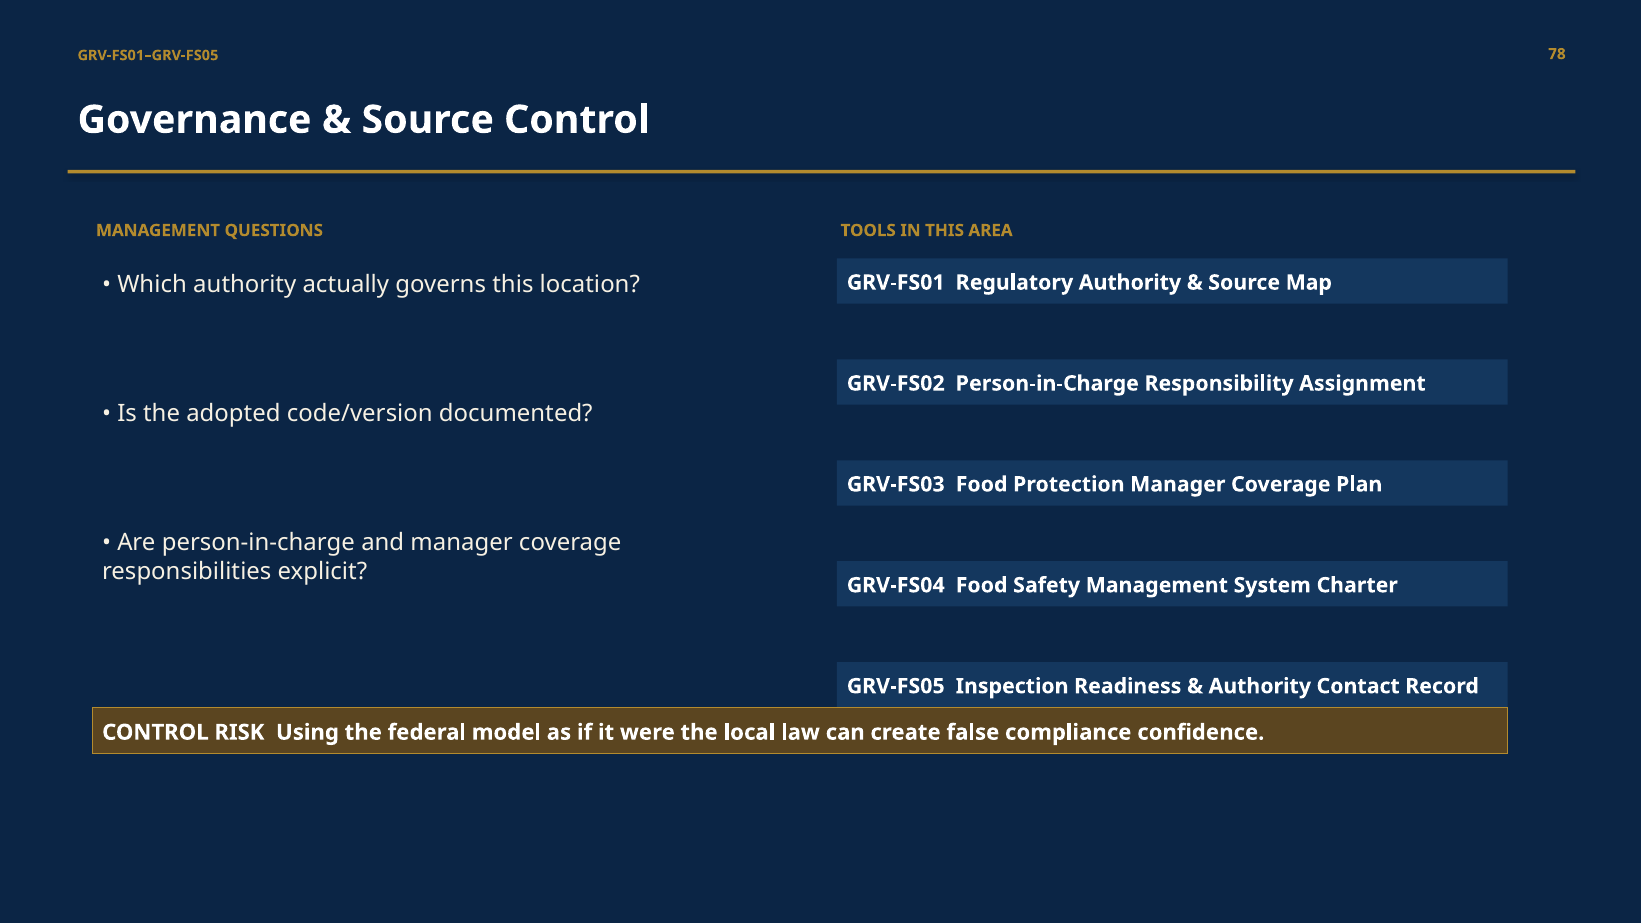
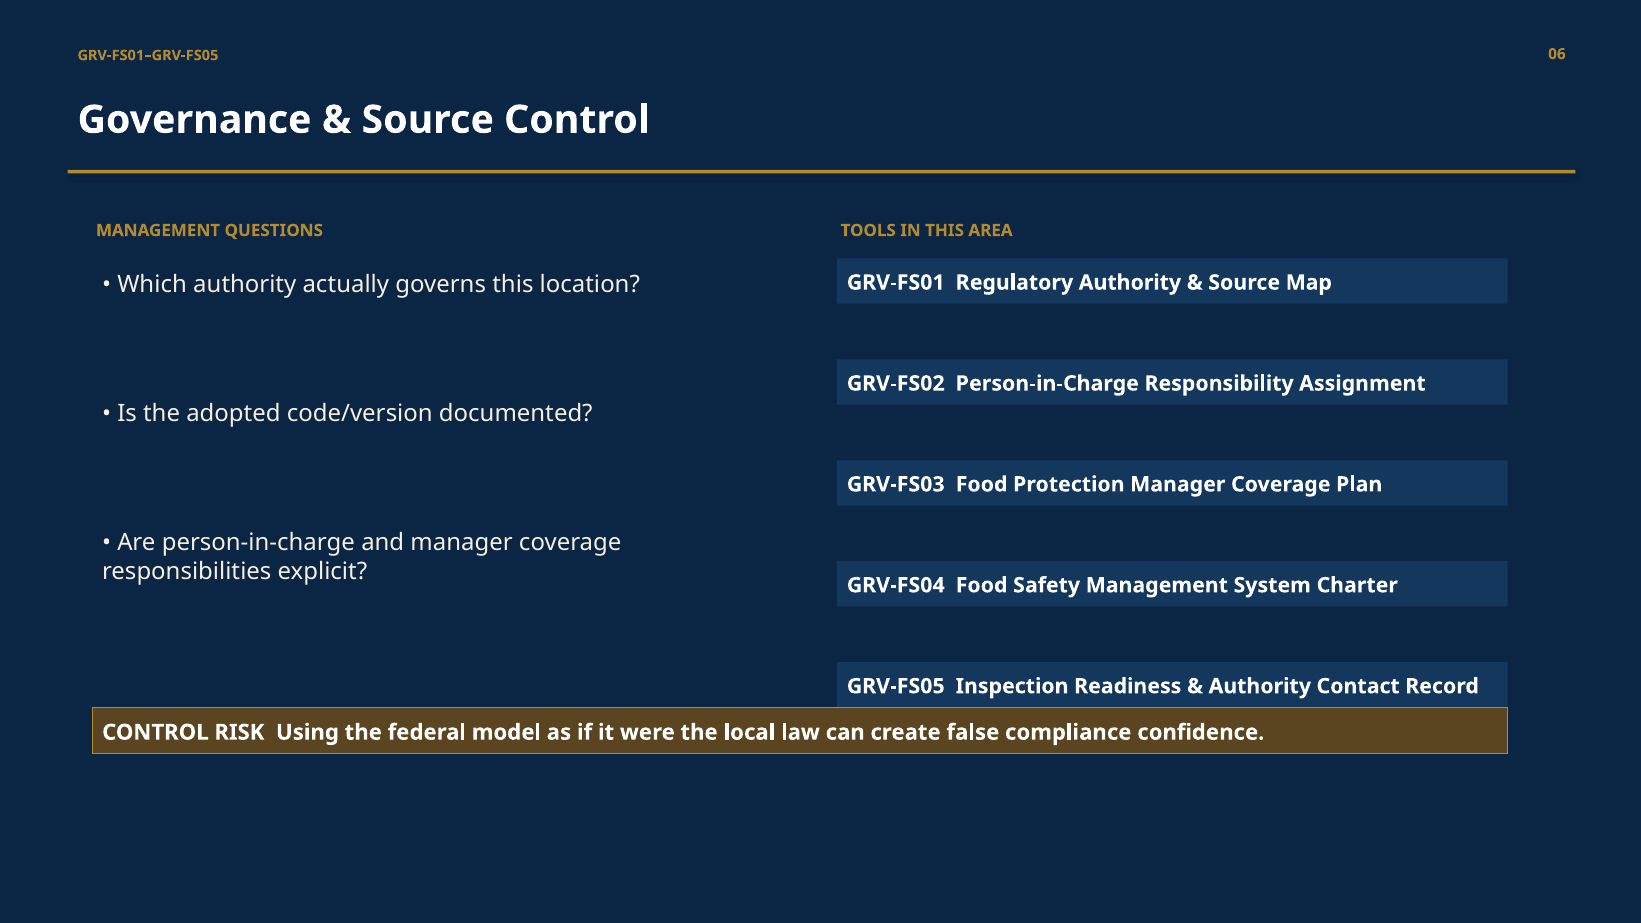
78: 78 -> 06 (1557, 54)
